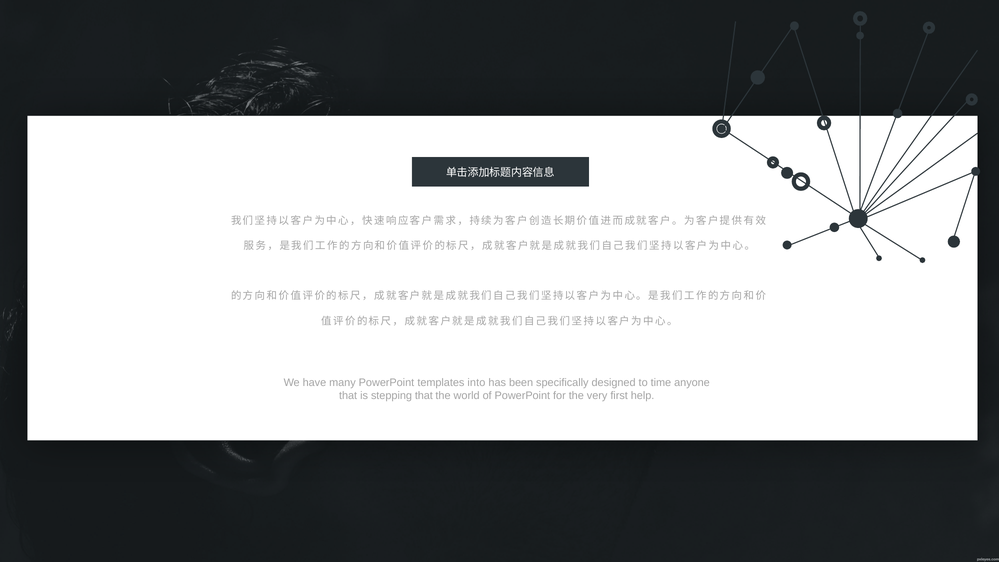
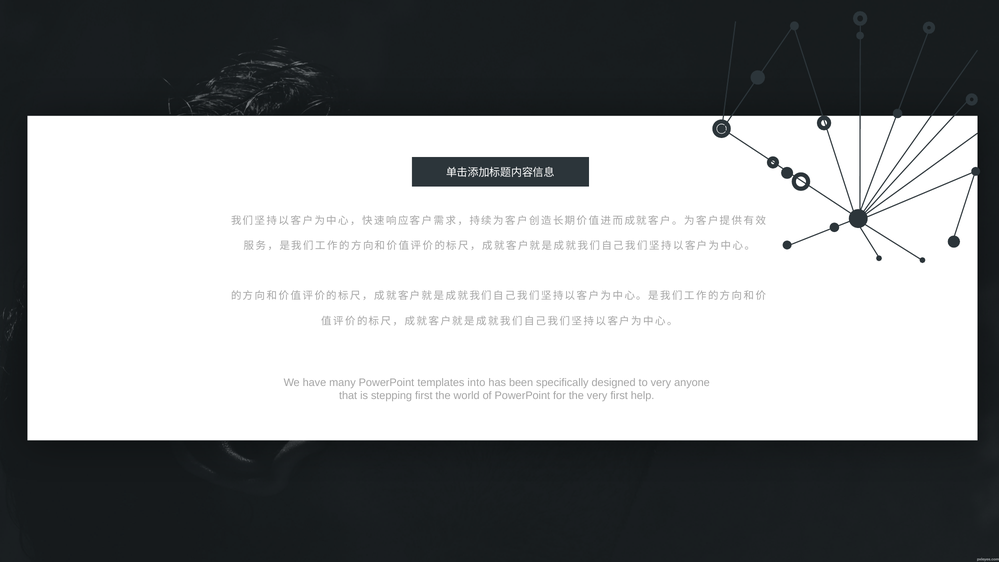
to time: time -> very (661, 383)
stepping that: that -> first (424, 396)
